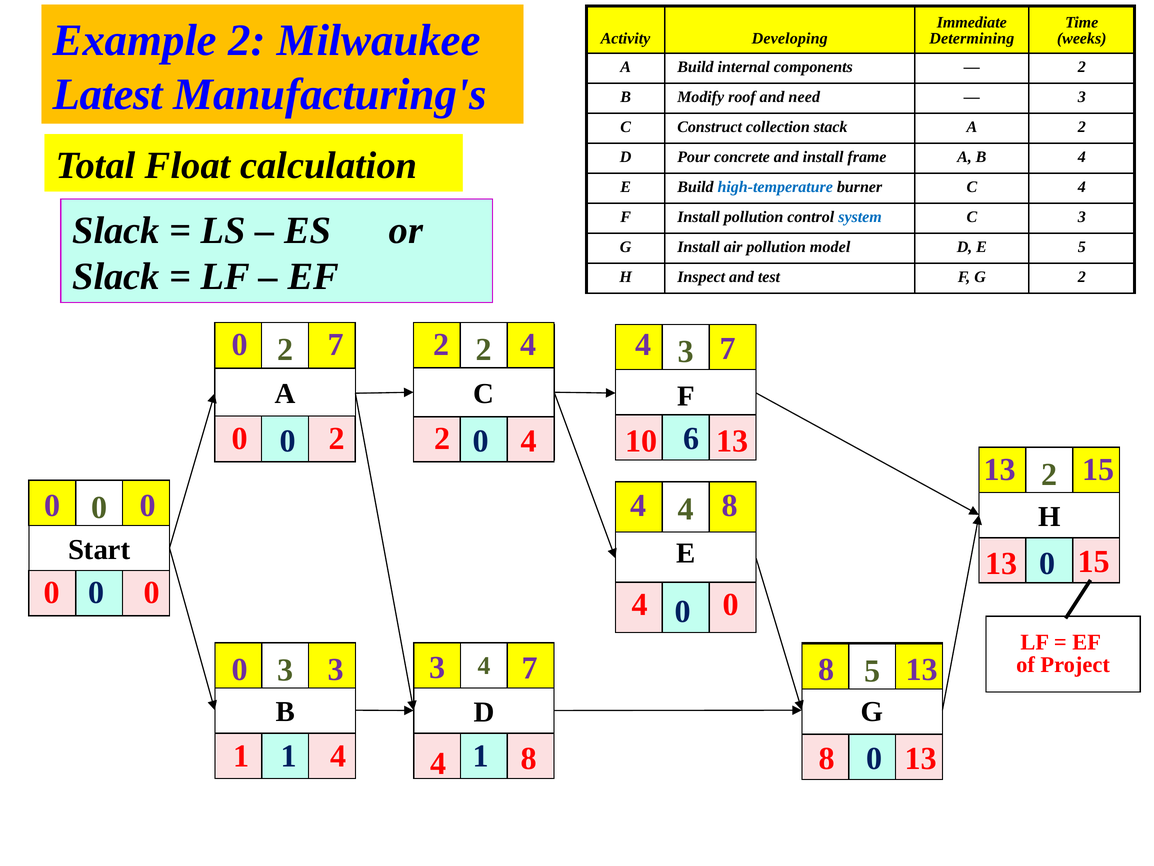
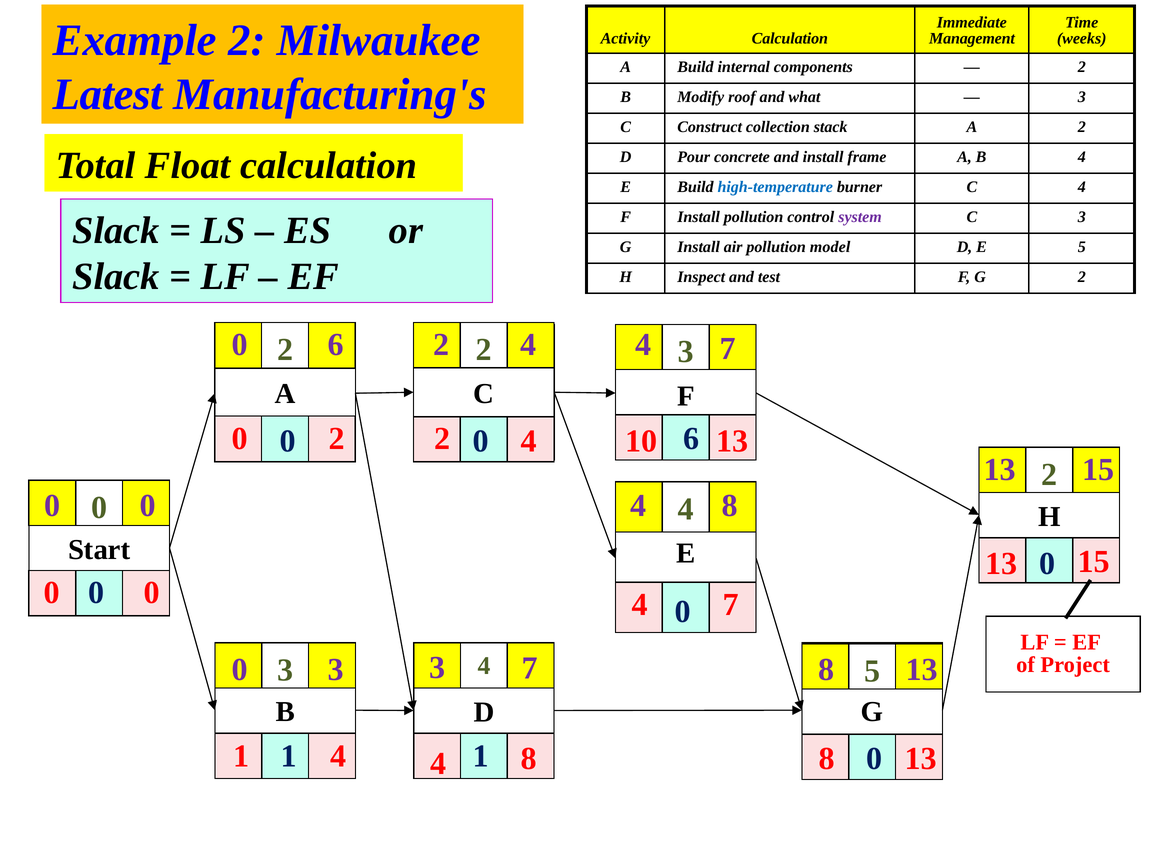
Activity Developing: Developing -> Calculation (790, 39)
Determining: Determining -> Management (972, 39)
need: need -> what (804, 97)
system colour: blue -> purple (860, 217)
0 7: 7 -> 6 (336, 345)
0: 0 -> 7 (731, 604)
